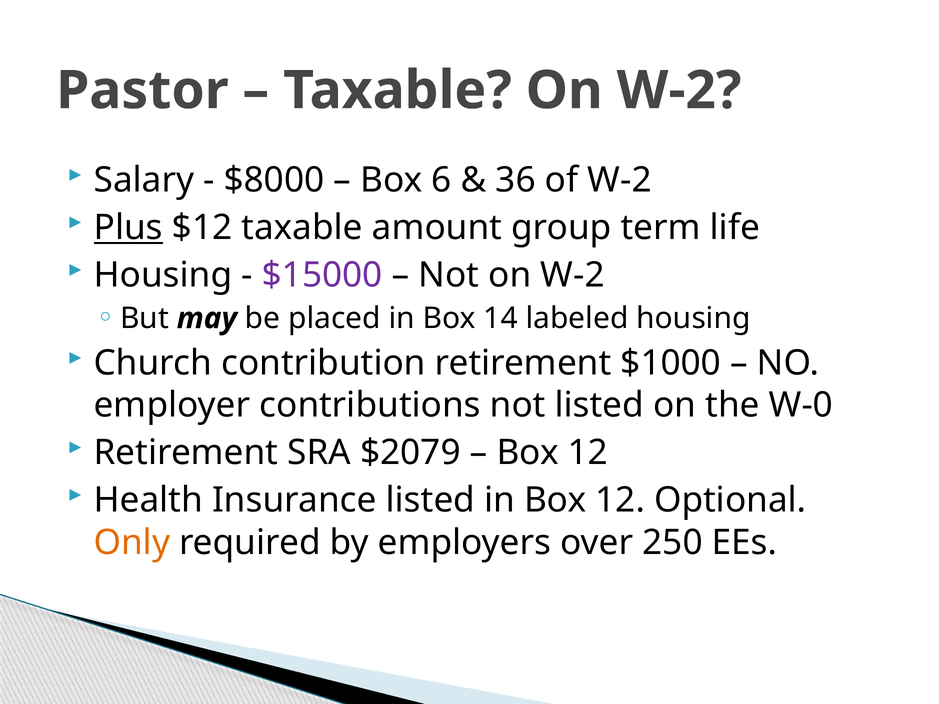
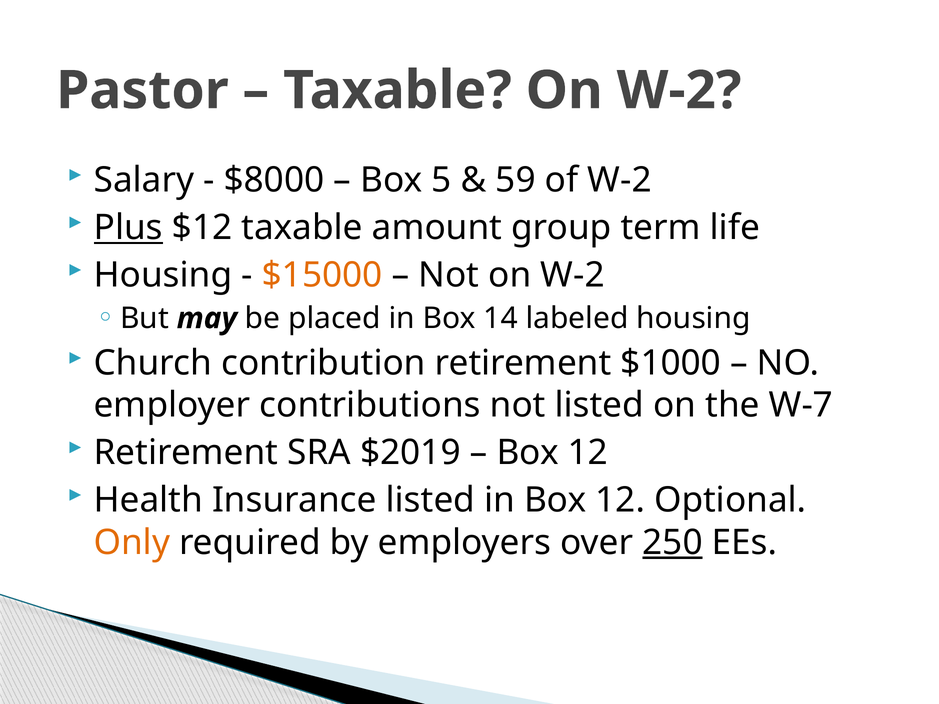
6: 6 -> 5 (441, 180)
36: 36 -> 59 (516, 180)
$15000 colour: purple -> orange (322, 275)
W-0: W-0 -> W-7 (801, 405)
$2079: $2079 -> $2019 (410, 453)
250 underline: none -> present (672, 543)
